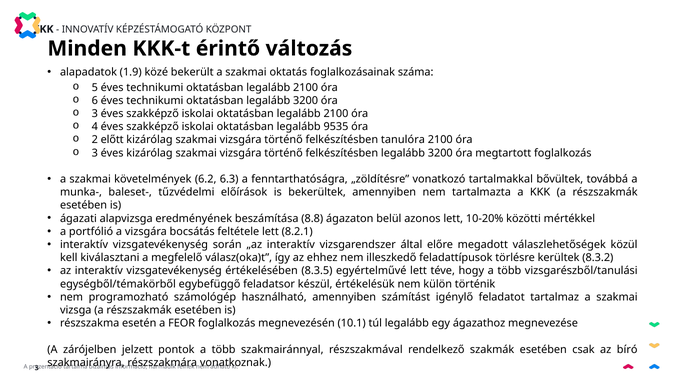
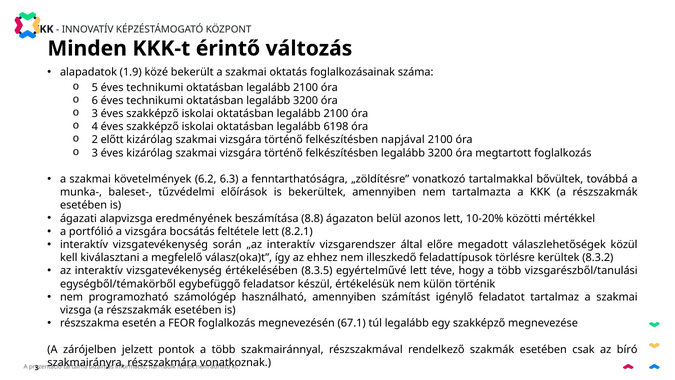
9535: 9535 -> 6198 (336, 127)
tanulóra: tanulóra -> napjával (403, 140)
10.1: 10.1 -> 67.1 (352, 323)
egy ágazathoz: ágazathoz -> szakképző (479, 323)
